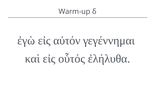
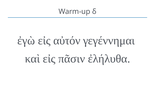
οὗτός: οὗτός -> πᾶσιν (72, 59)
